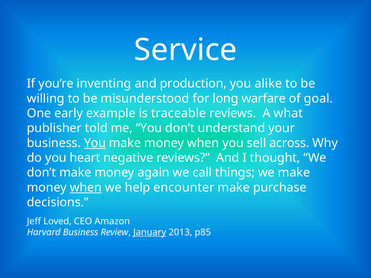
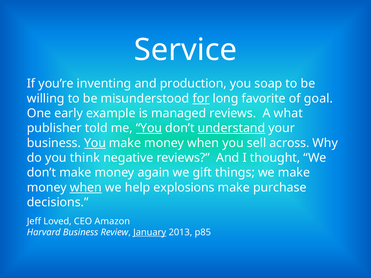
alike: alike -> soap (268, 84)
for underline: none -> present (201, 99)
warfare: warfare -> favorite (264, 99)
traceable: traceable -> managed (179, 113)
You underline: none -> present (149, 128)
understand underline: none -> present (231, 128)
heart: heart -> think (85, 158)
call: call -> gift (202, 173)
encounter: encounter -> explosions (184, 188)
